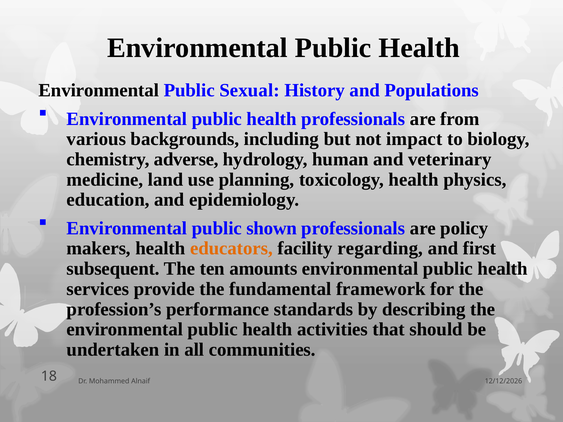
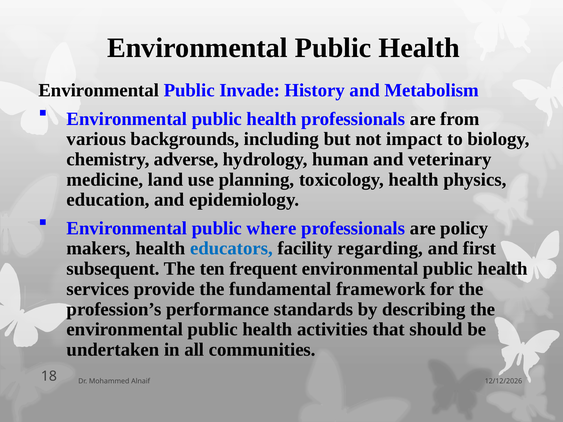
Sexual: Sexual -> Invade (250, 90)
Populations: Populations -> Metabolism (432, 90)
shown: shown -> where (271, 228)
educators colour: orange -> blue (231, 249)
amounts: amounts -> frequent (263, 269)
